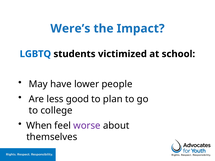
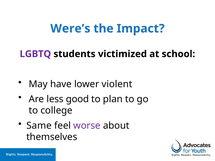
LGBTQ colour: blue -> purple (35, 54)
people: people -> violent (117, 84)
When: When -> Same (39, 126)
